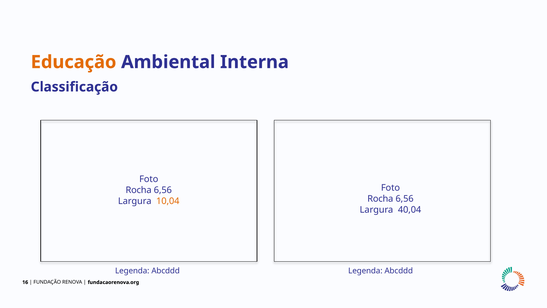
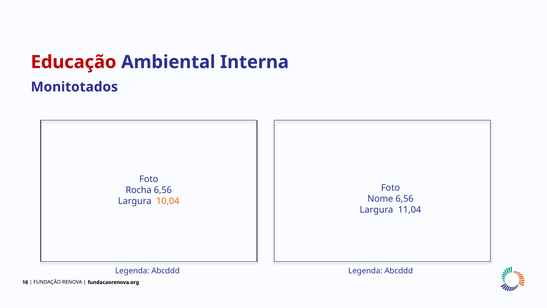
Educação colour: orange -> red (74, 62)
Classificação: Classificação -> Monitotados (74, 87)
Rocha: Rocha -> Nome (380, 199)
40,04: 40,04 -> 11,04 (410, 210)
